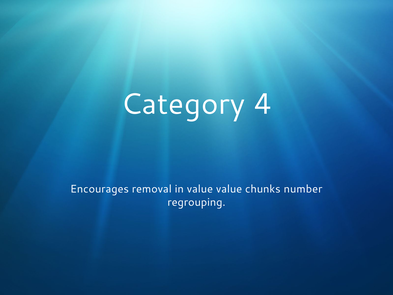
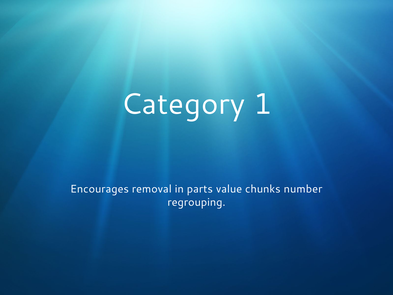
4: 4 -> 1 (263, 104)
in value: value -> parts (200, 189)
